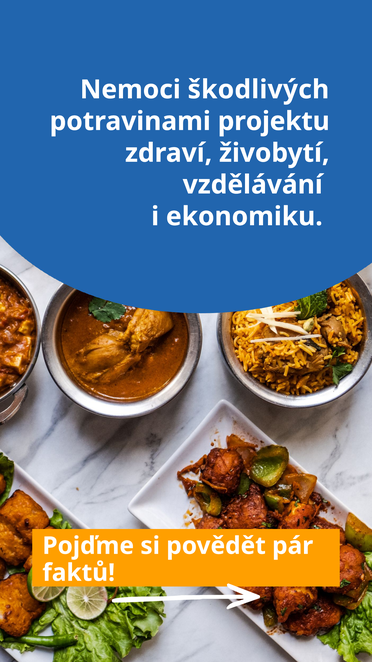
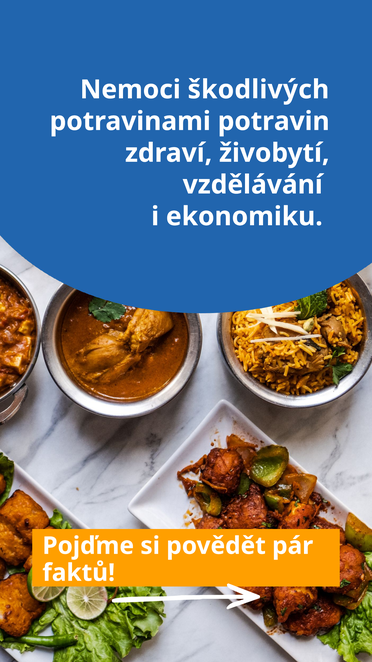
projektu: projektu -> potravin (274, 121)
